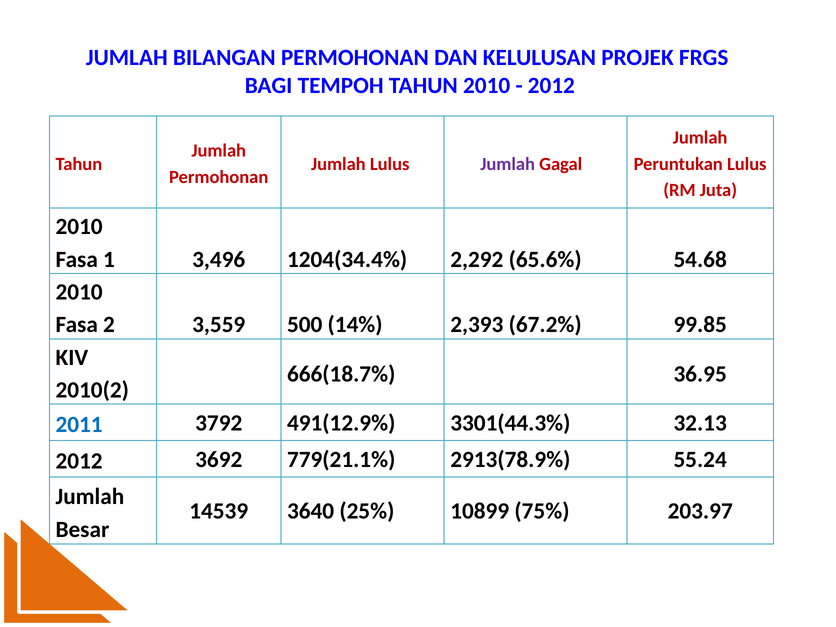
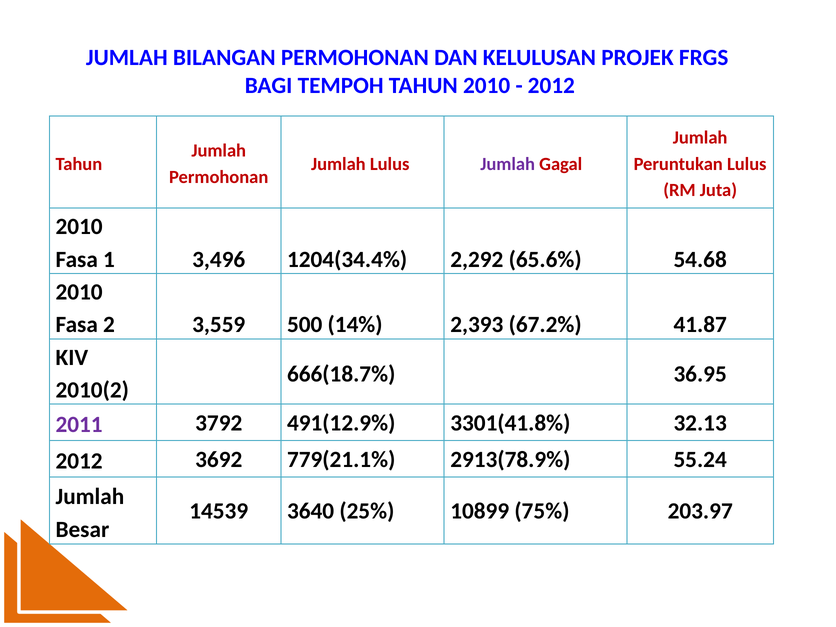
99.85: 99.85 -> 41.87 (700, 325)
2011 colour: blue -> purple (79, 425)
3301(44.3%: 3301(44.3% -> 3301(41.8% (510, 423)
